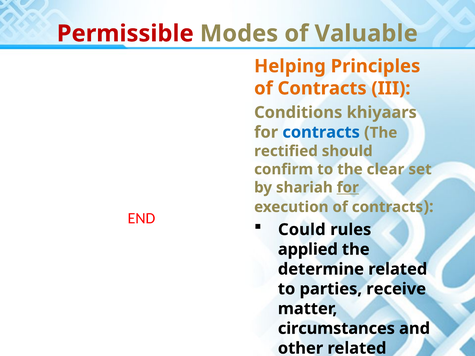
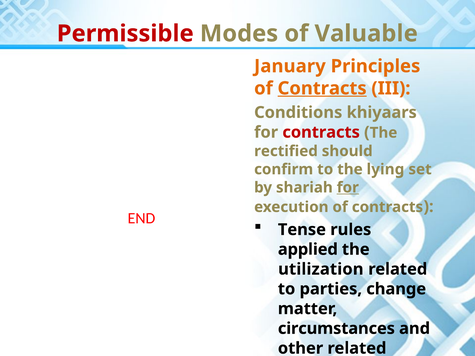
Helping: Helping -> January (290, 66)
Contracts underline: none -> present (322, 88)
contracts colour: blue -> red (321, 132)
clear: clear -> lying (385, 169)
Could: Could -> Tense (302, 230)
determine: determine -> utilization (321, 269)
receive: receive -> change (396, 289)
